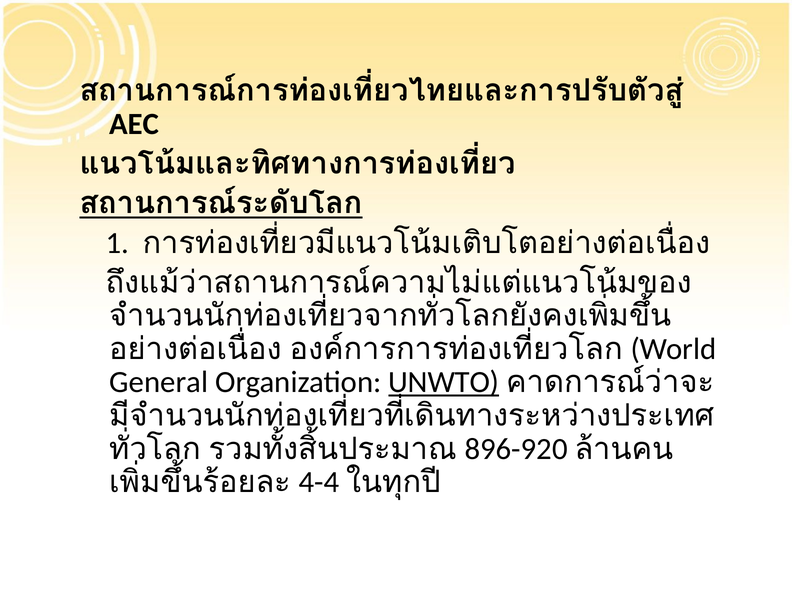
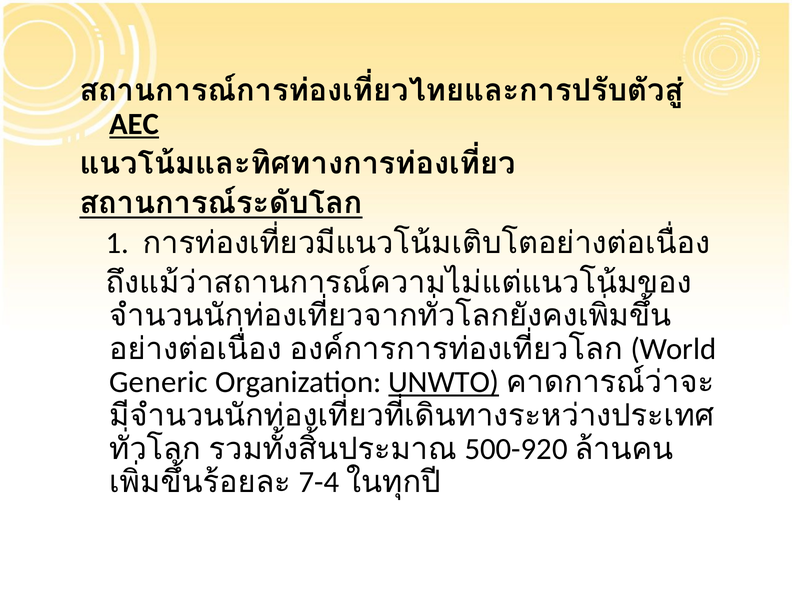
AEC underline: none -> present (134, 124)
General: General -> Generic (159, 382)
896-920: 896-920 -> 500-920 (516, 449)
4-4: 4-4 -> 7-4 (319, 482)
